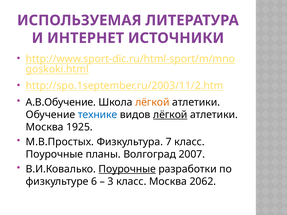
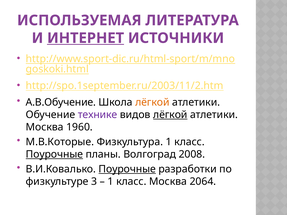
ИНТЕРНЕТ underline: none -> present (86, 38)
технике colour: blue -> purple (98, 115)
1925: 1925 -> 1960 (79, 127)
М.В.Простых: М.В.Простых -> М.В.Которые (60, 142)
Физкультура 7: 7 -> 1 (169, 142)
Поурочные underline: none -> present (54, 154)
2007: 2007 -> 2008 (192, 154)
6: 6 -> 3 (94, 182)
3: 3 -> 1 (111, 182)
2062: 2062 -> 2064 (203, 182)
